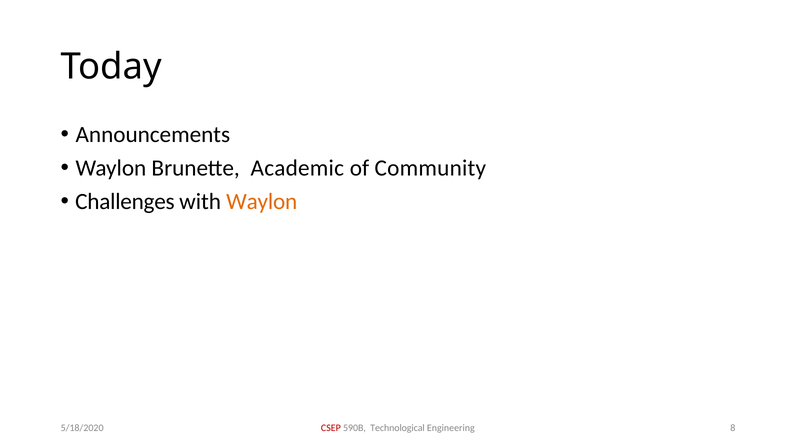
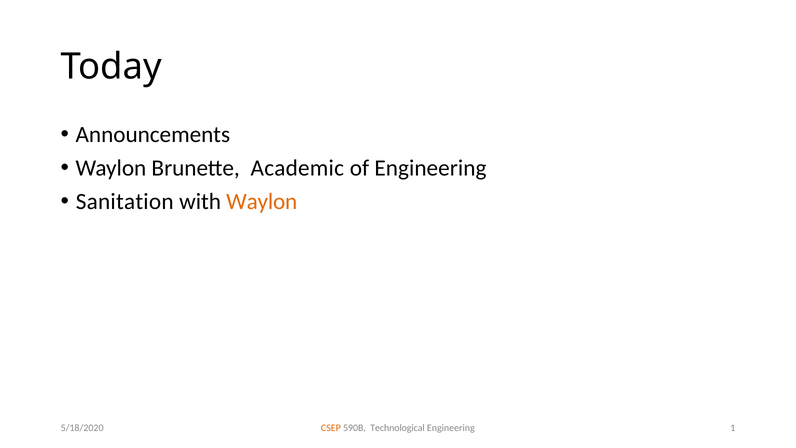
of Community: Community -> Engineering (430, 168)
Challenges: Challenges -> Sanitation (125, 201)
CSEP colour: red -> orange (331, 427)
8: 8 -> 1 (733, 427)
